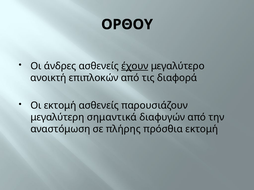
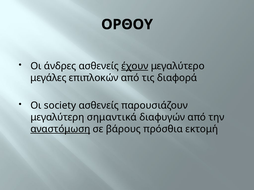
ανοικτή: ανοικτή -> μεγάλες (48, 78)
Οι εκτομή: εκτομή -> society (60, 106)
αναστόμωση underline: none -> present (60, 129)
πλήρης: πλήρης -> βάρους (123, 129)
